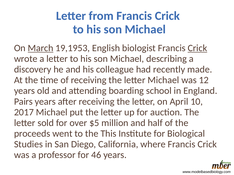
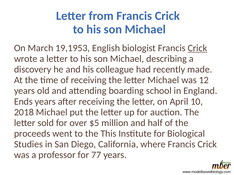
March underline: present -> none (41, 48)
Pairs: Pairs -> Ends (23, 102)
2017: 2017 -> 2018 (24, 112)
46: 46 -> 77 (96, 155)
